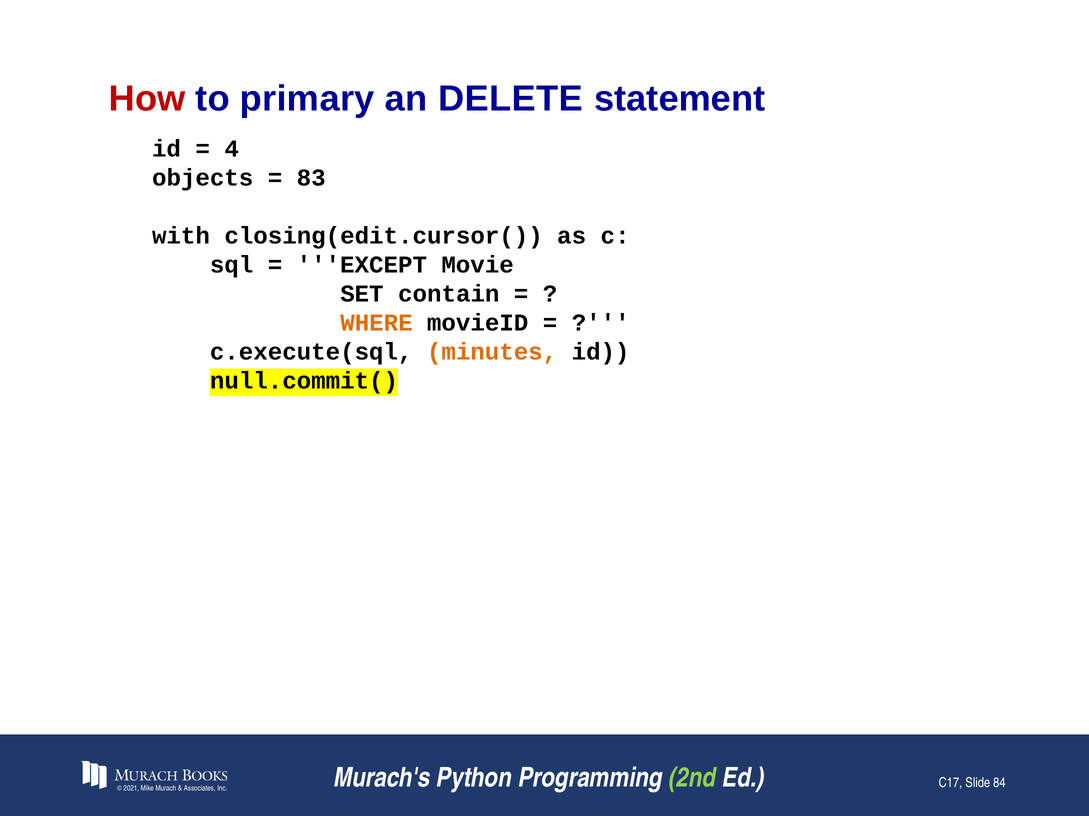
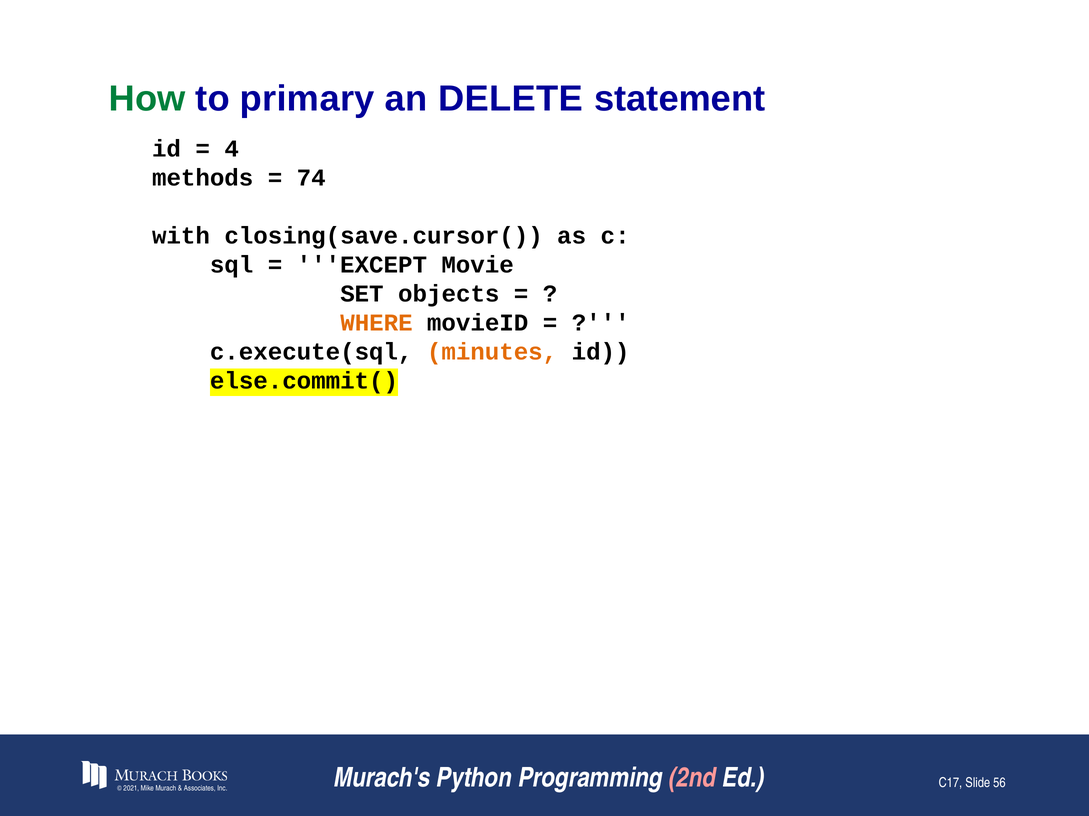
How colour: red -> green (147, 99)
objects: objects -> methods (203, 178)
83: 83 -> 74 (311, 178)
closing(edit.cursor(: closing(edit.cursor( -> closing(save.cursor( (384, 236)
contain: contain -> objects (449, 294)
null.commit(: null.commit( -> else.commit( (304, 381)
2nd colour: light green -> pink (692, 779)
84: 84 -> 56 (999, 784)
